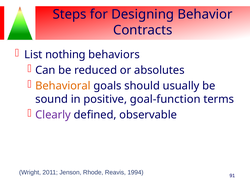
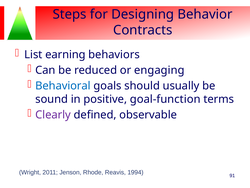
nothing: nothing -> earning (65, 55)
absolutes: absolutes -> engaging (159, 70)
Behavioral colour: orange -> blue (63, 86)
